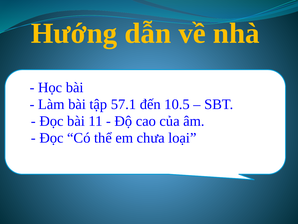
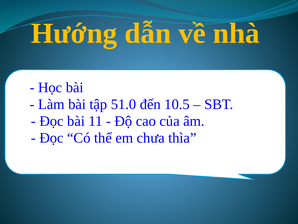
57.1: 57.1 -> 51.0 (124, 104)
loại: loại -> thìa (182, 138)
